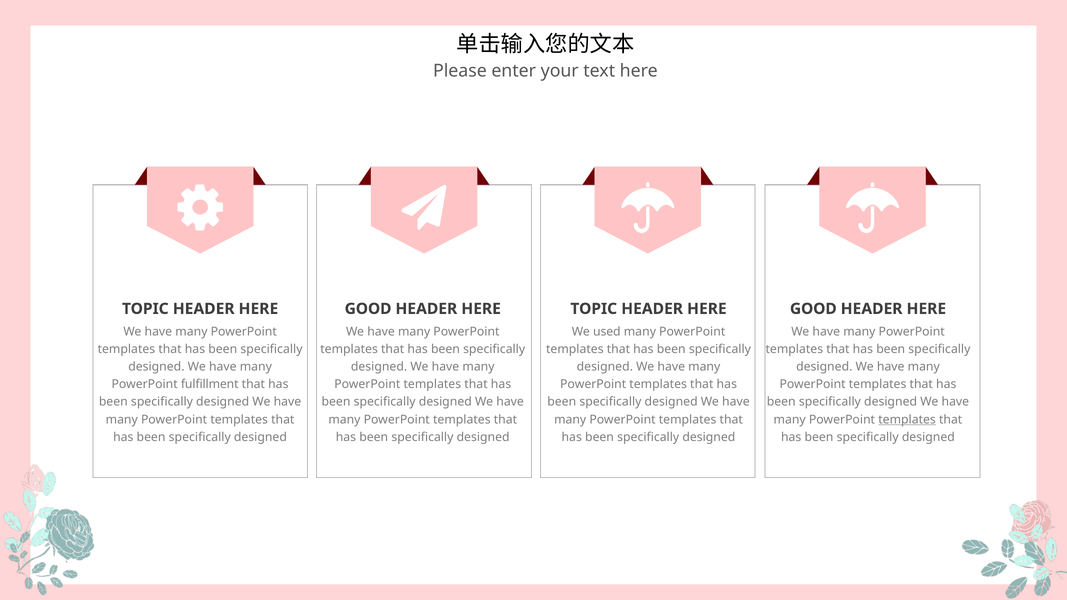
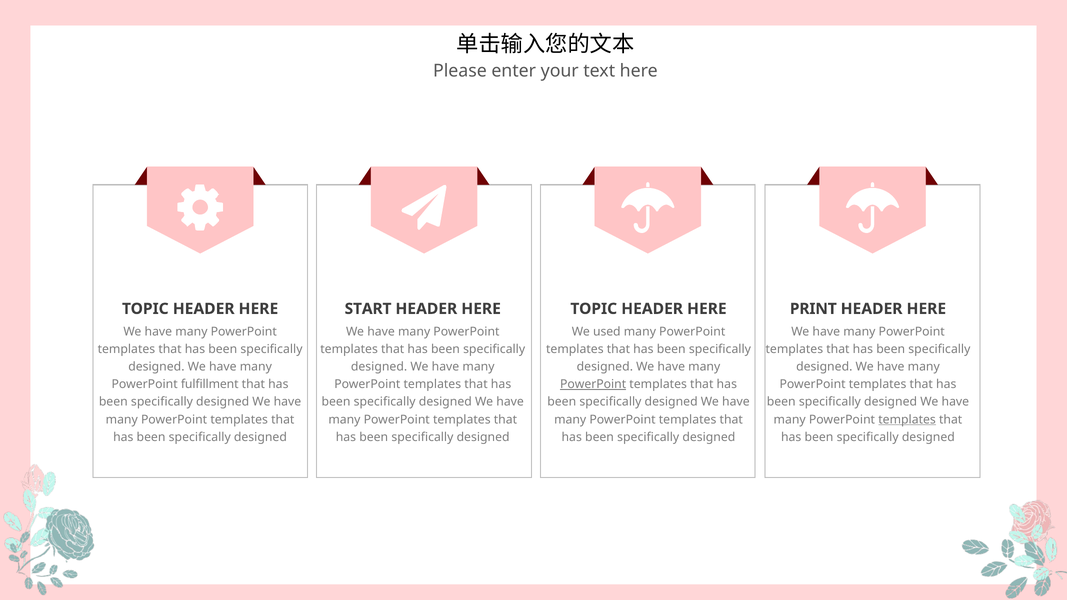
GOOD: GOOD -> START (368, 309)
GOOD: GOOD -> PRINT (813, 309)
PowerPoint underline: none -> present (593, 384)
